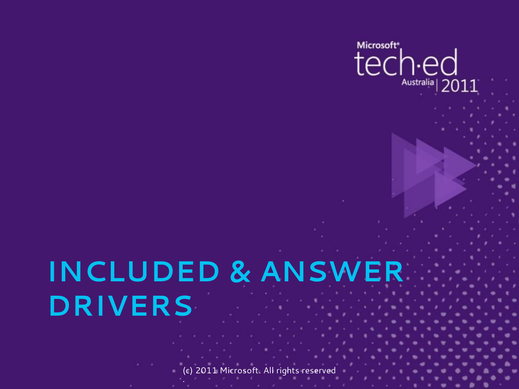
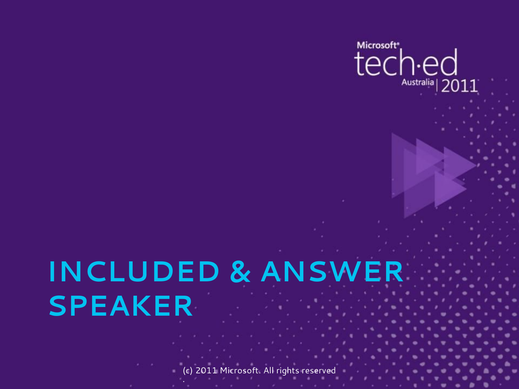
DRIVERS: DRIVERS -> SPEAKER (120, 307)
